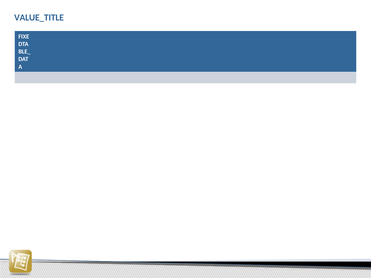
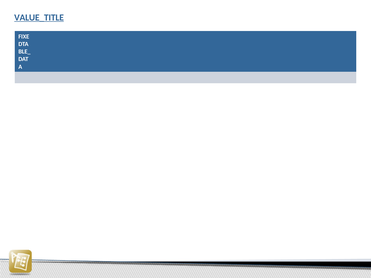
VALUE_TITLE underline: none -> present (39, 18)
